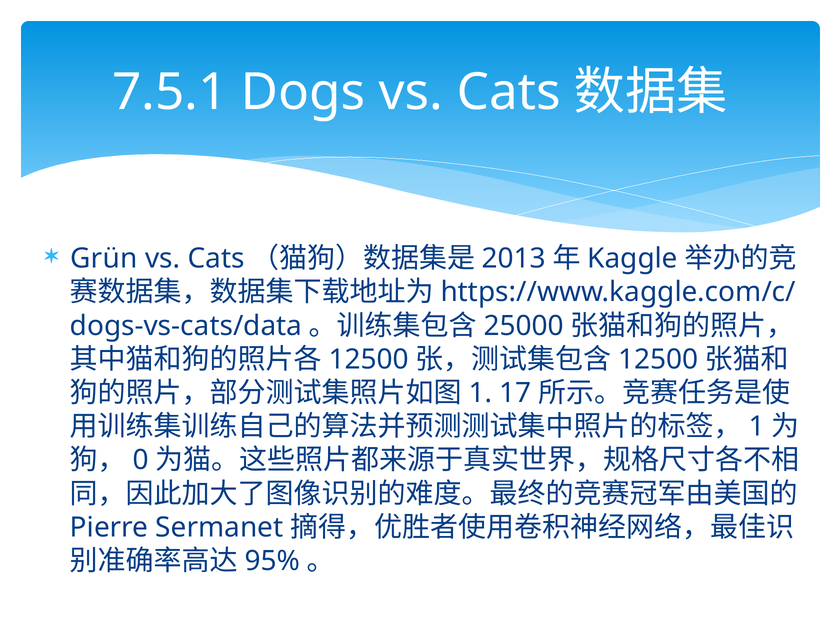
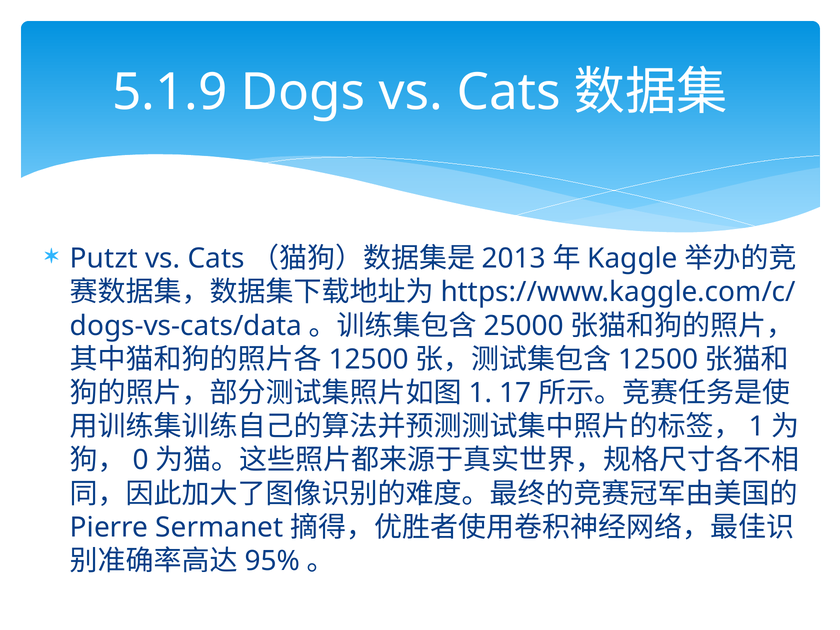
7.5.1: 7.5.1 -> 5.1.9 (170, 92)
Grün: Grün -> Putzt (104, 259)
